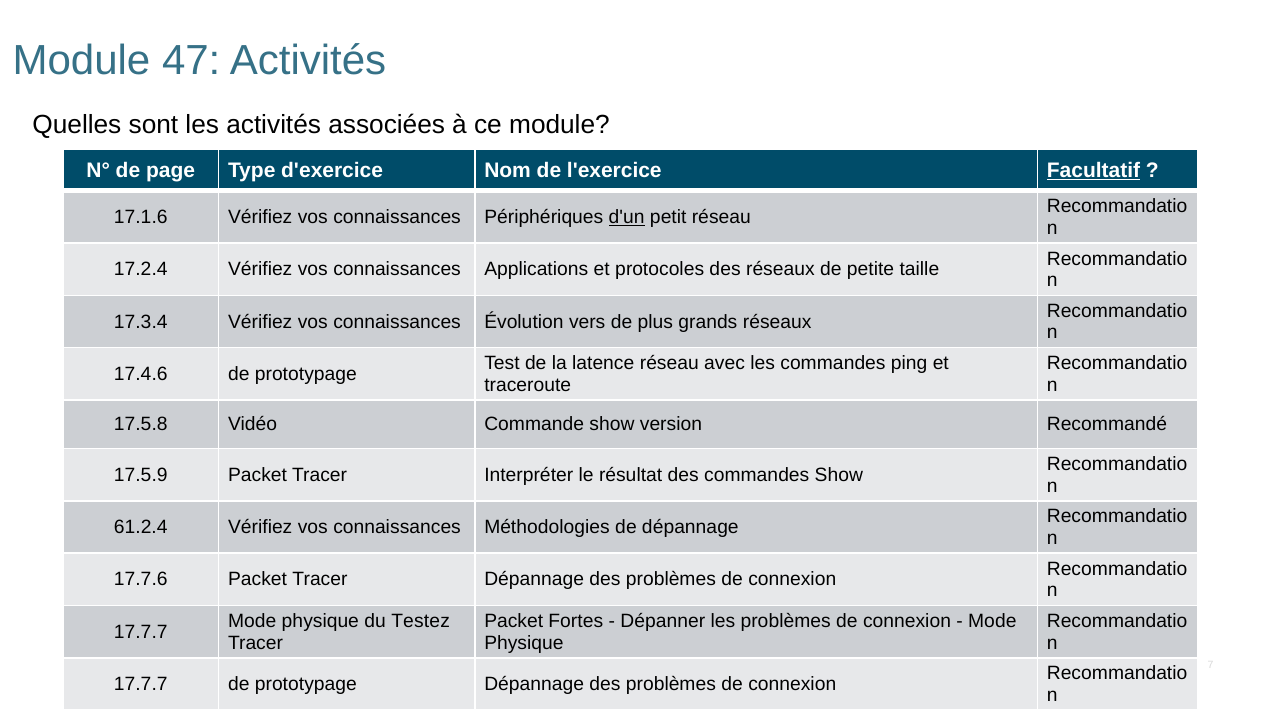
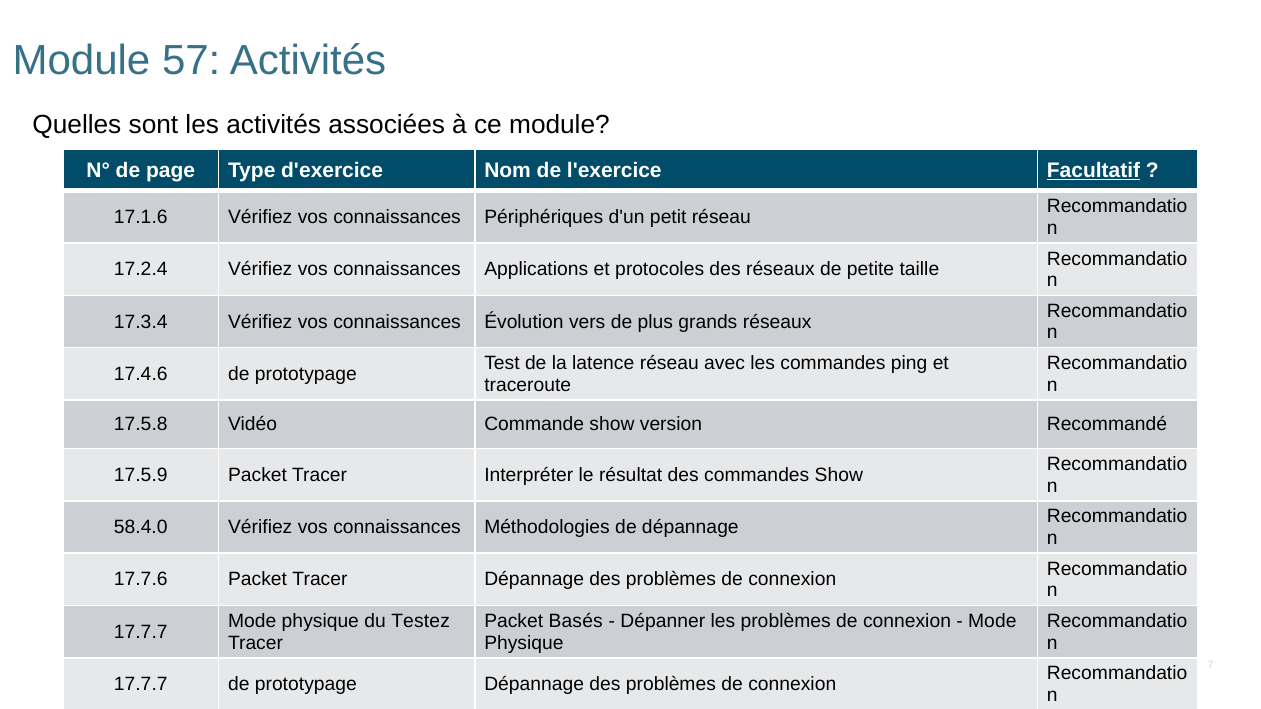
47: 47 -> 57 (191, 61)
d'un underline: present -> none (627, 217)
61.2.4: 61.2.4 -> 58.4.0 (141, 528)
Fortes: Fortes -> Basés (576, 622)
